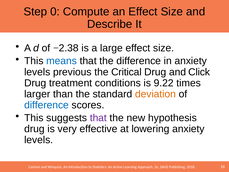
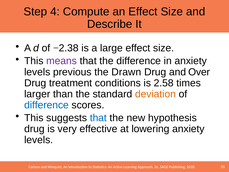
0: 0 -> 4 (55, 12)
means colour: blue -> purple (62, 61)
Critical: Critical -> Drawn (126, 72)
Click: Click -> Over (199, 72)
9.22: 9.22 -> 2.58 (164, 83)
that colour: purple -> blue (98, 118)
